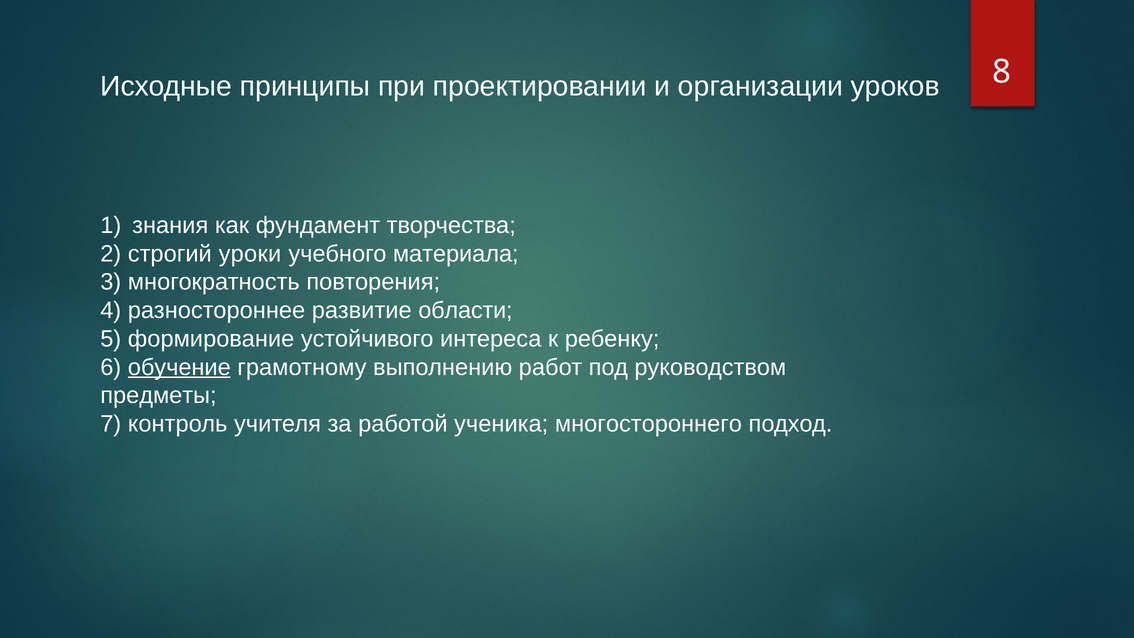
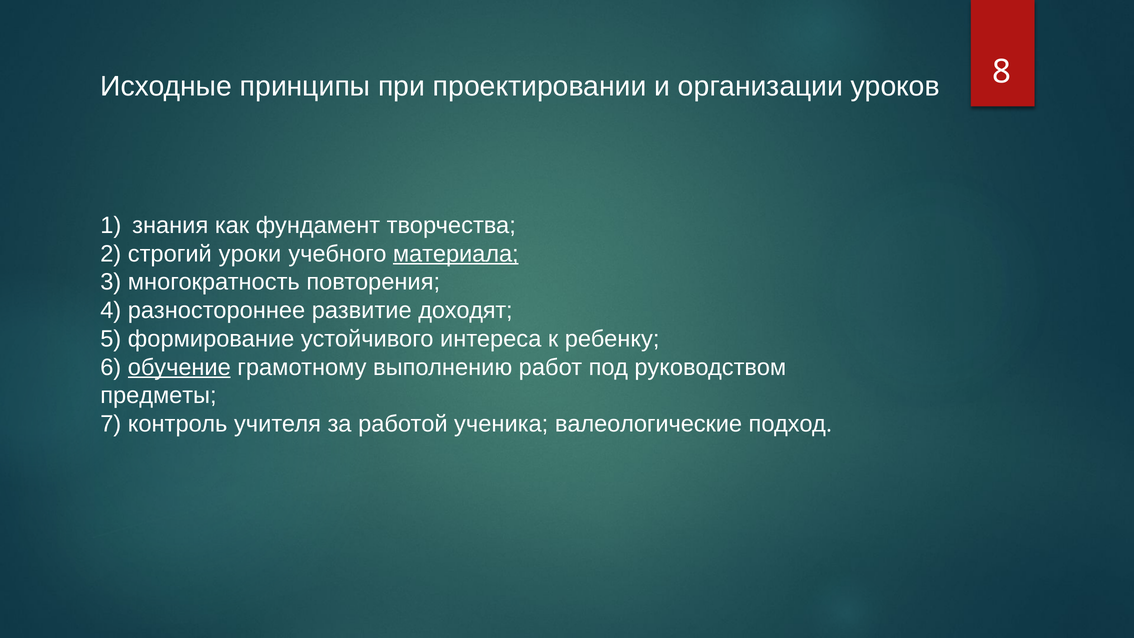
материала underline: none -> present (456, 254)
области: области -> доходят (465, 310)
многостороннего: многостороннего -> валеологические (648, 424)
